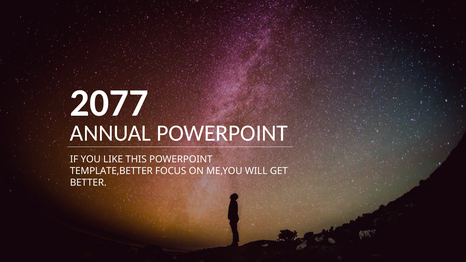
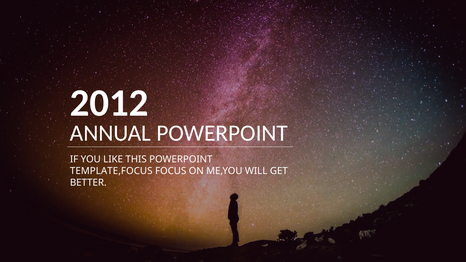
2077: 2077 -> 2012 (109, 103)
TEMPLATE,BETTER: TEMPLATE,BETTER -> TEMPLATE,FOCUS (111, 171)
